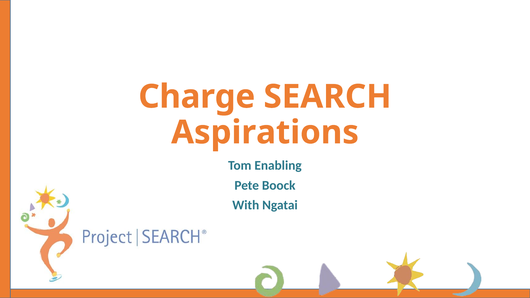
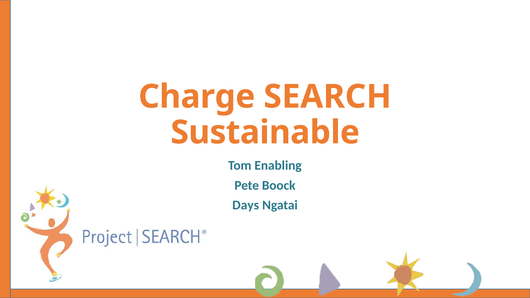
Aspirations: Aspirations -> Sustainable (265, 132)
With: With -> Days (246, 205)
